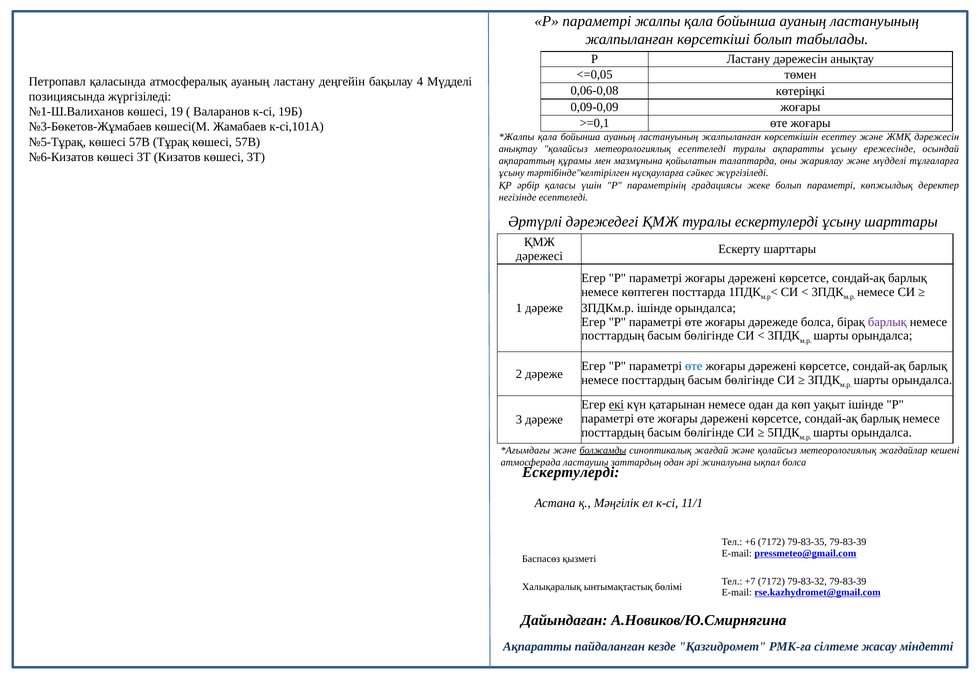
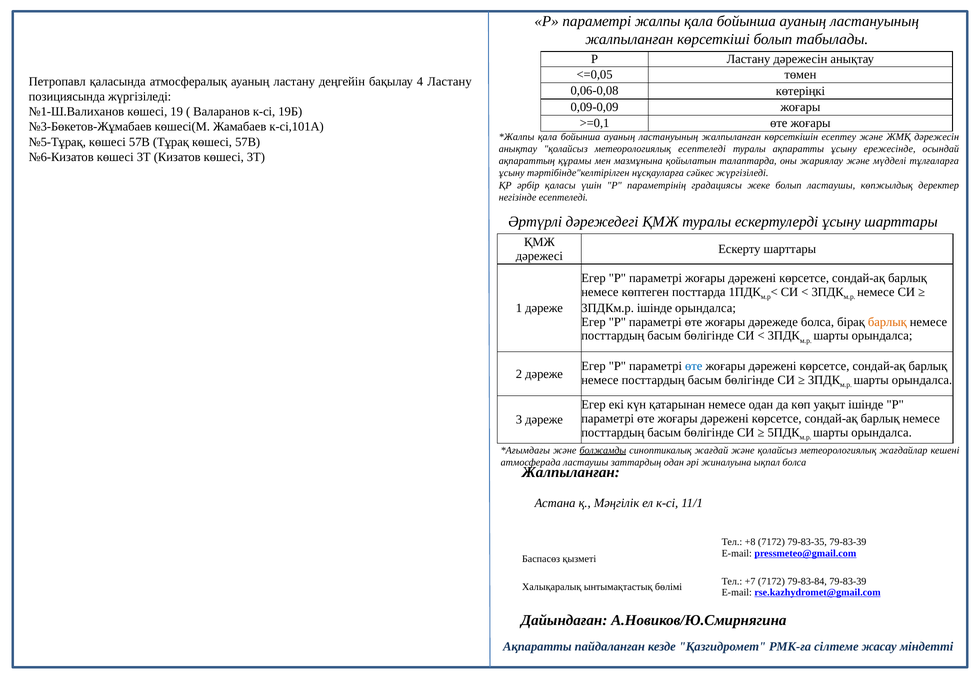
4 Мүдделі: Мүдделі -> Ластану (449, 81)
болып параметрі: параметрі -> ластаушы (831, 185)
барлық colour: purple -> orange (887, 322)
екі underline: present -> none (616, 404)
Ескертулерді: Ескертулерді -> Жалпыланған (571, 472)
+6: +6 -> +8 (750, 542)
79-83-32: 79-83-32 -> 79-83-84 (807, 581)
